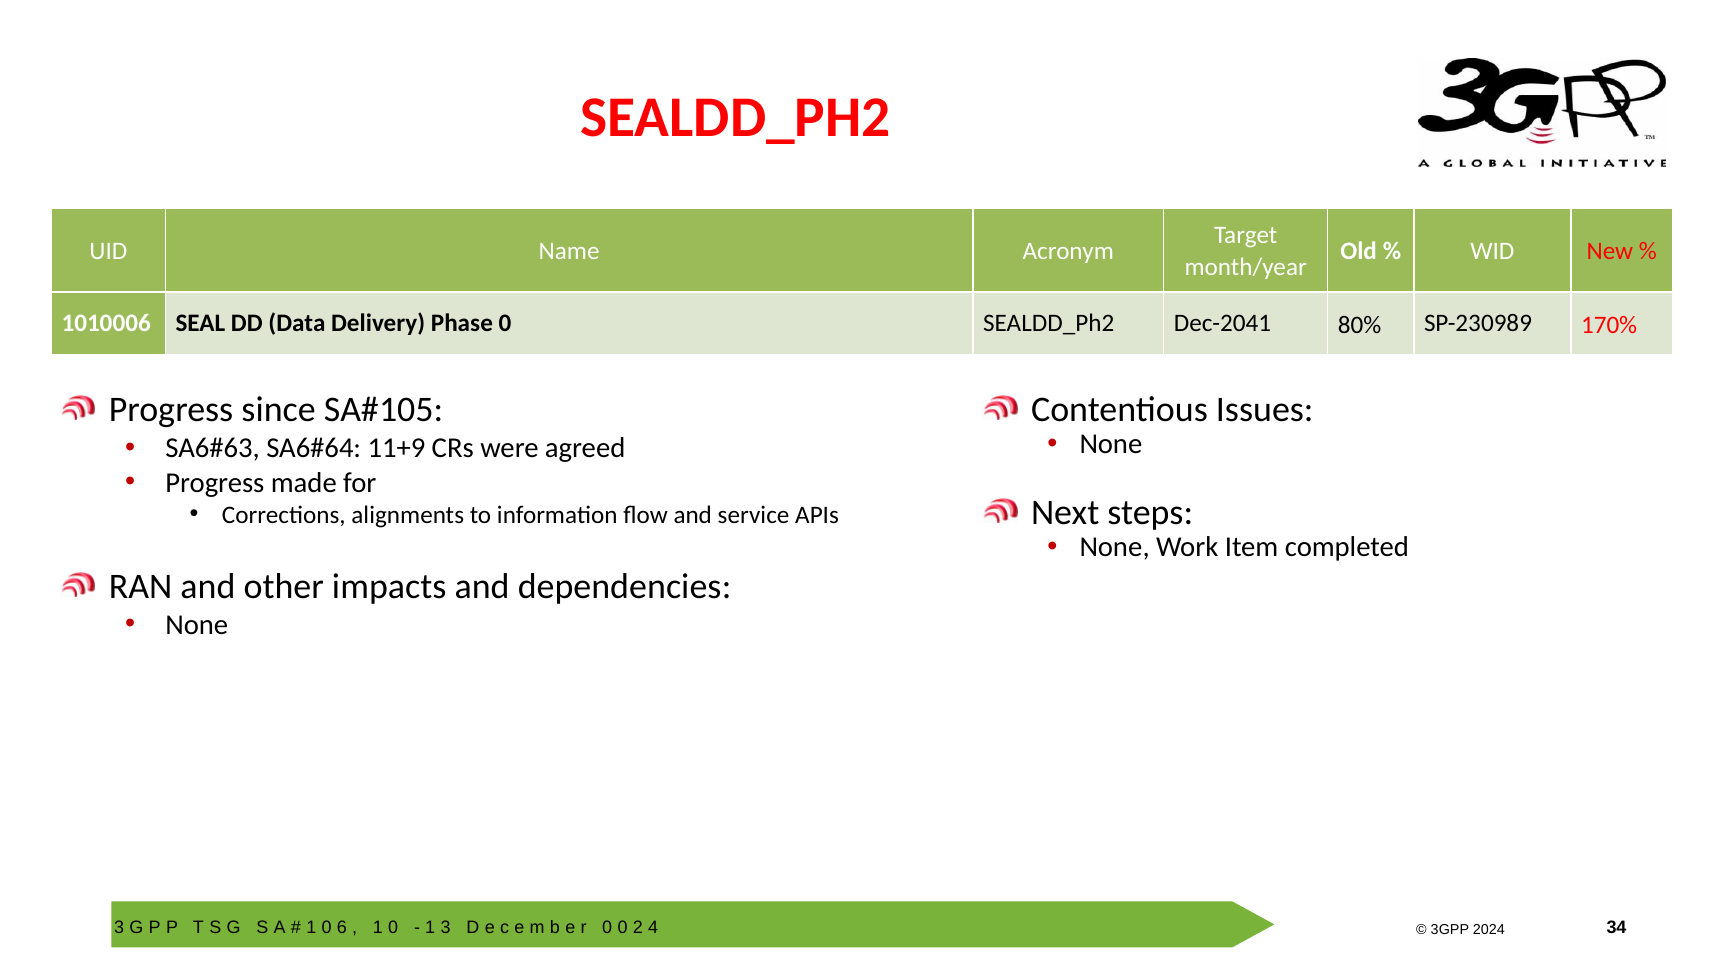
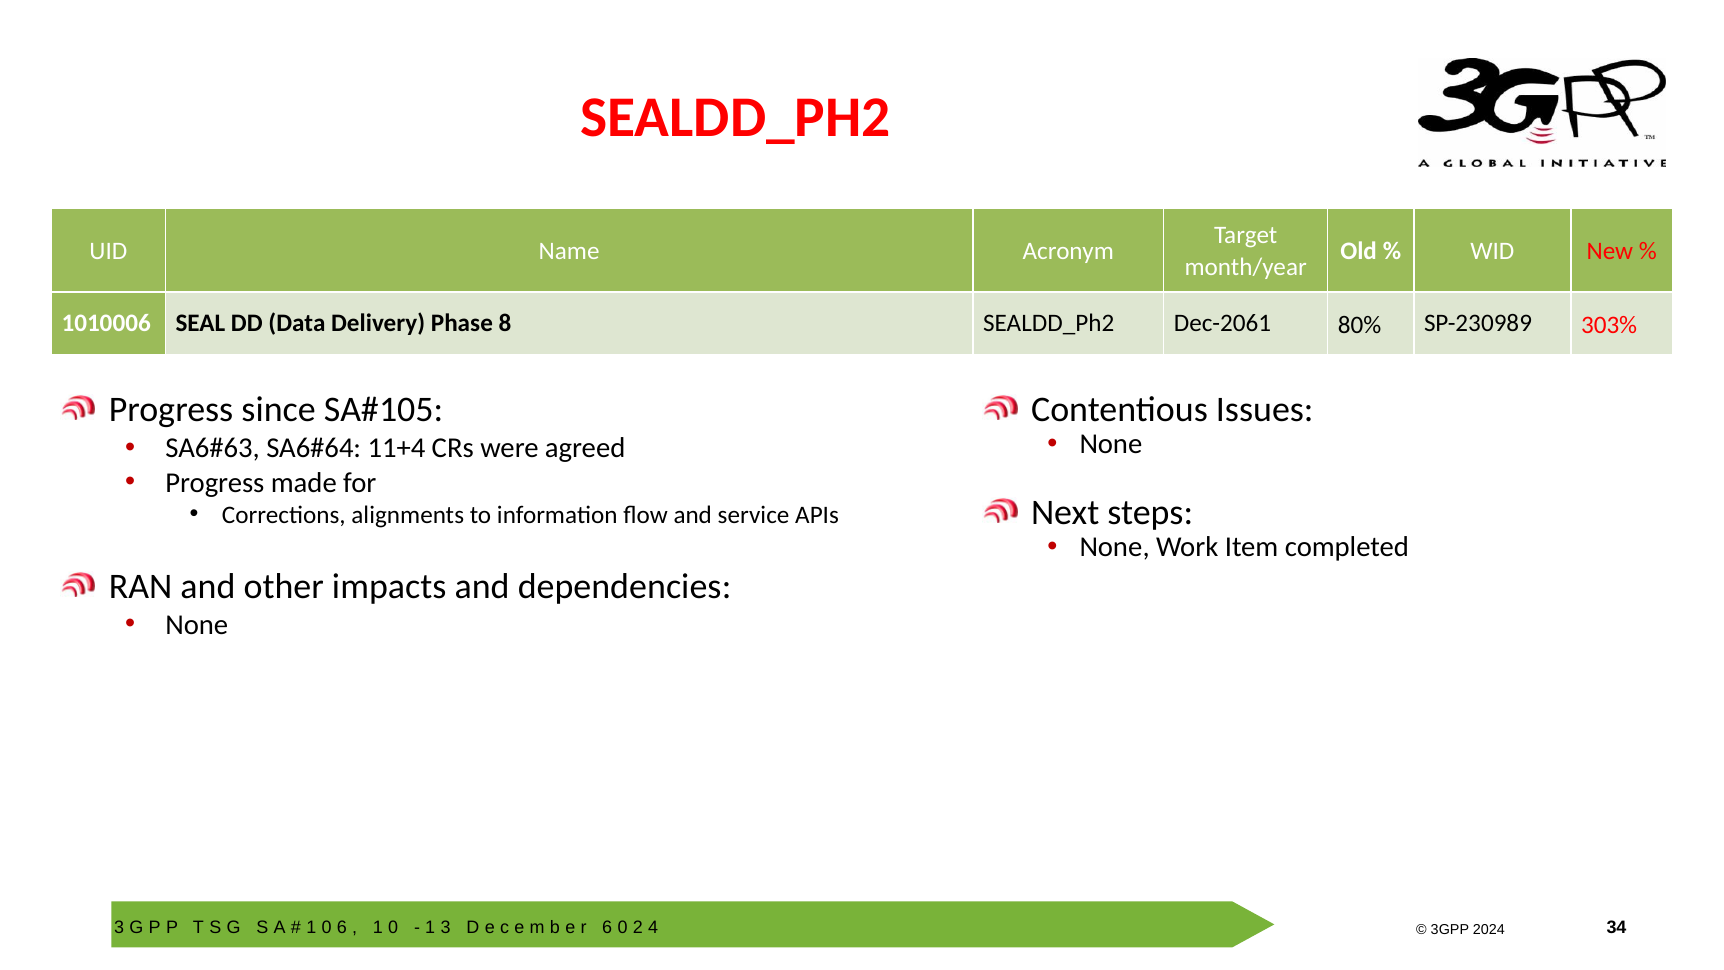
Phase 0: 0 -> 8 (505, 324)
Dec-2041: Dec-2041 -> Dec-2061 (1222, 324)
170%: 170% -> 303% (1609, 325)
11+9: 11+9 -> 11+4 (397, 448)
0: 0 -> 6 (607, 927)
